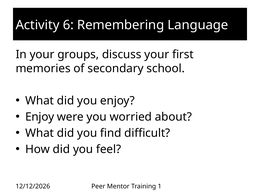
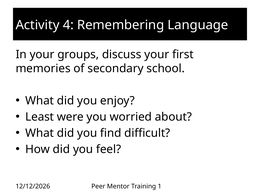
6: 6 -> 4 (68, 25)
Enjoy: Enjoy -> Least (40, 117)
